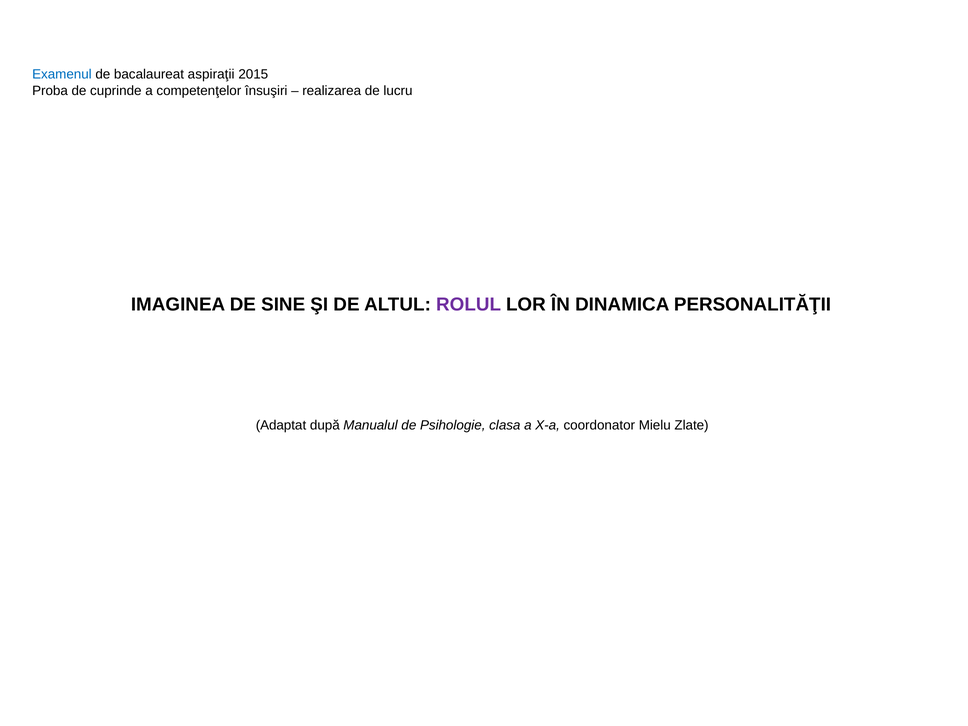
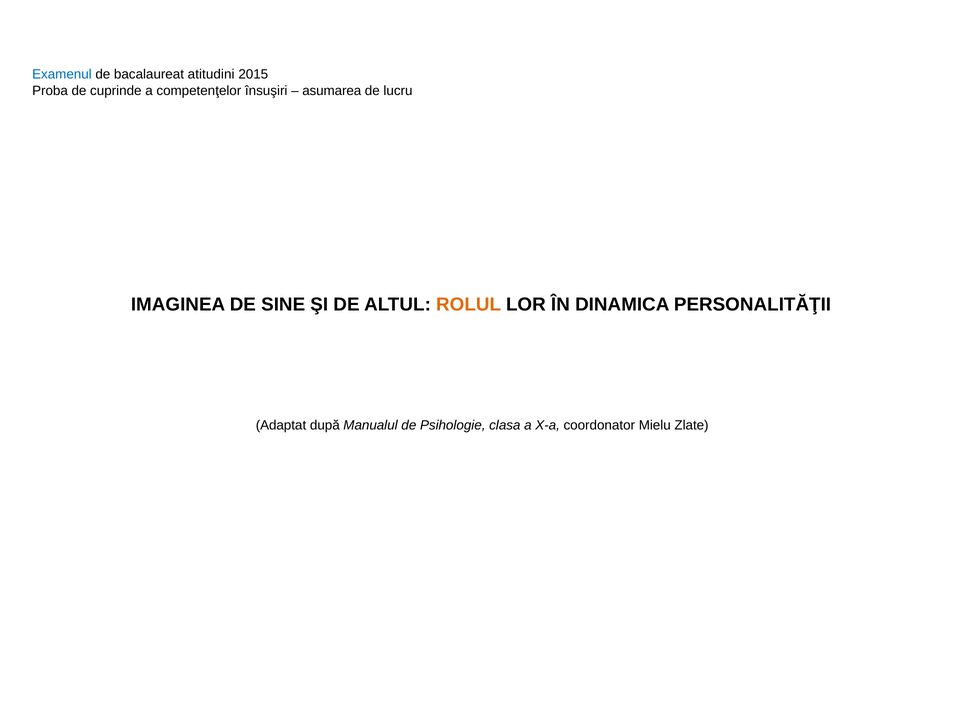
aspiraţii: aspiraţii -> atitudini (211, 75)
realizarea: realizarea -> asumarea (332, 91)
ROLUL colour: purple -> orange (469, 305)
